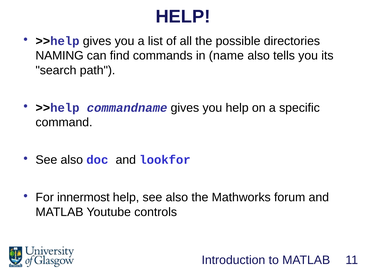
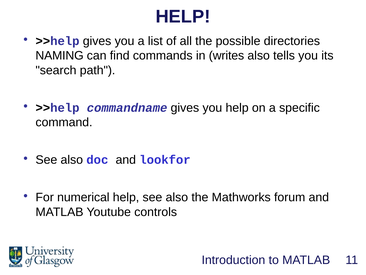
name: name -> writes (226, 56)
innermost: innermost -> numerical (83, 197)
